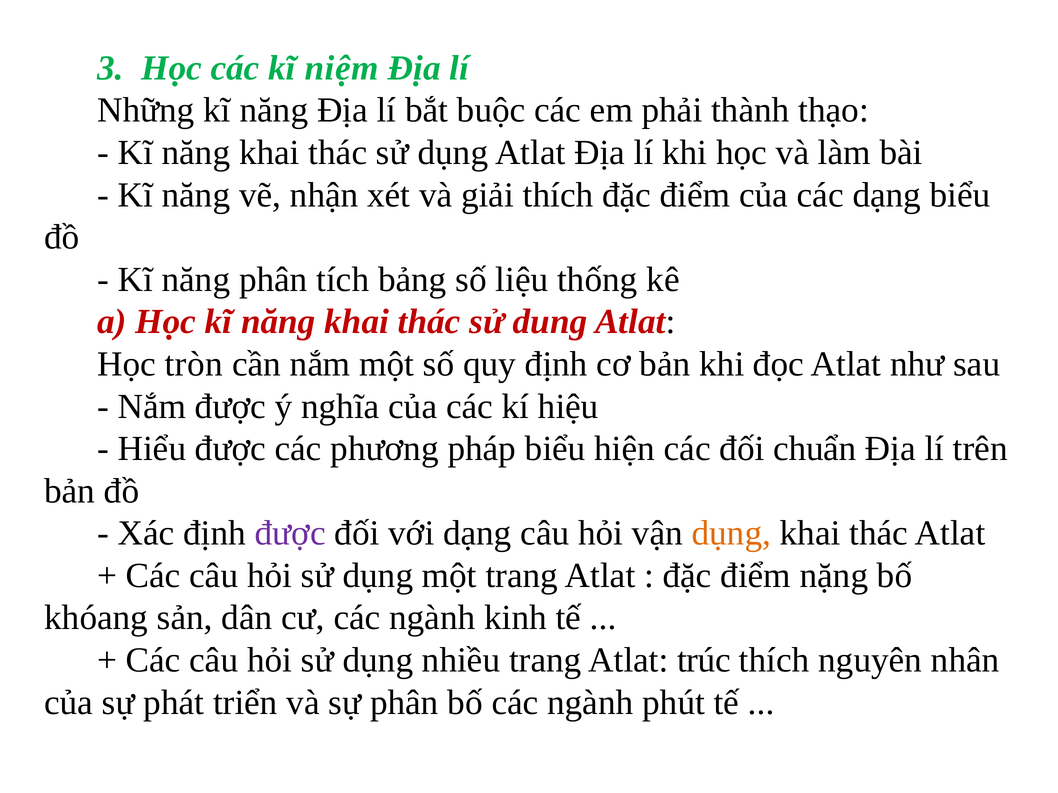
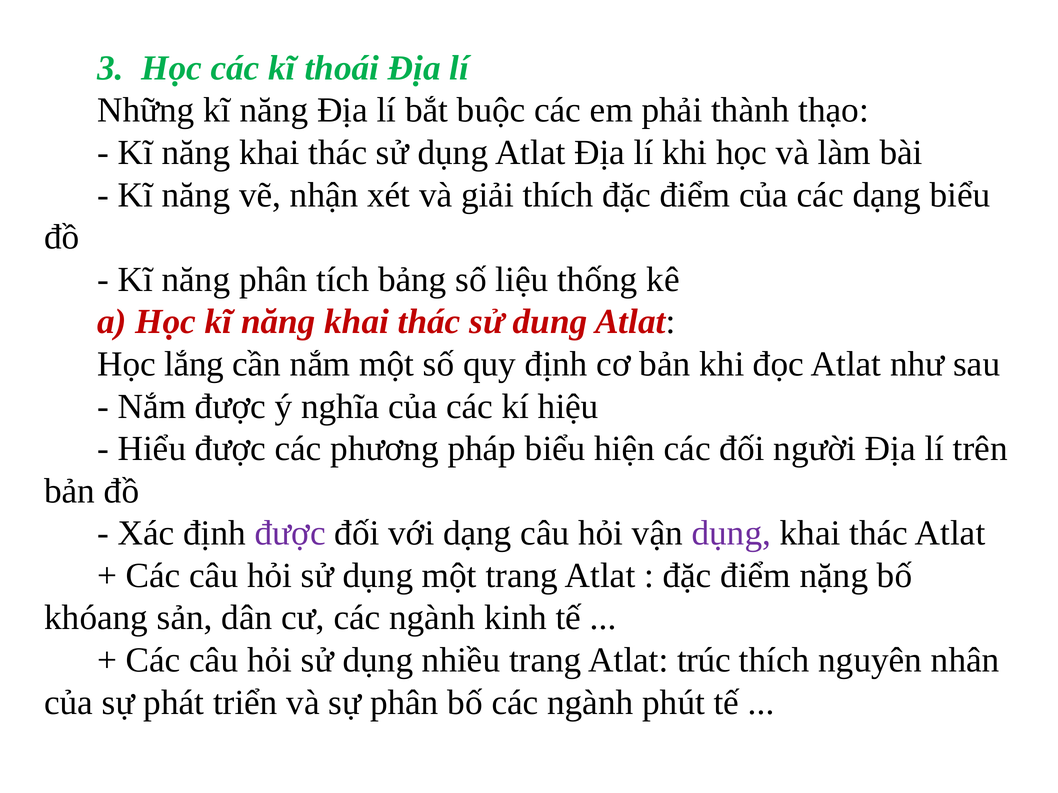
niệm: niệm -> thoái (342, 68)
tròn: tròn -> lắng (194, 364)
chuẩn: chuẩn -> người (815, 449)
dụng colour: orange -> purple (731, 534)
